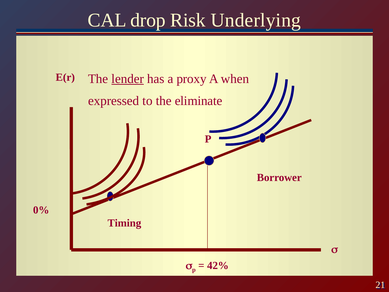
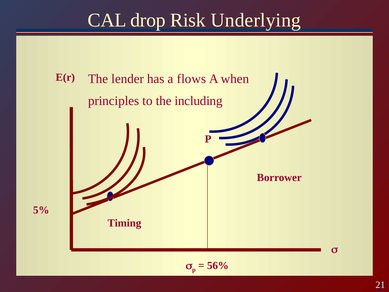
lender underline: present -> none (128, 79)
proxy: proxy -> flows (191, 79)
expressed: expressed -> principles (114, 101)
eliminate: eliminate -> including (199, 101)
0%: 0% -> 5% (41, 210)
42%: 42% -> 56% (218, 265)
